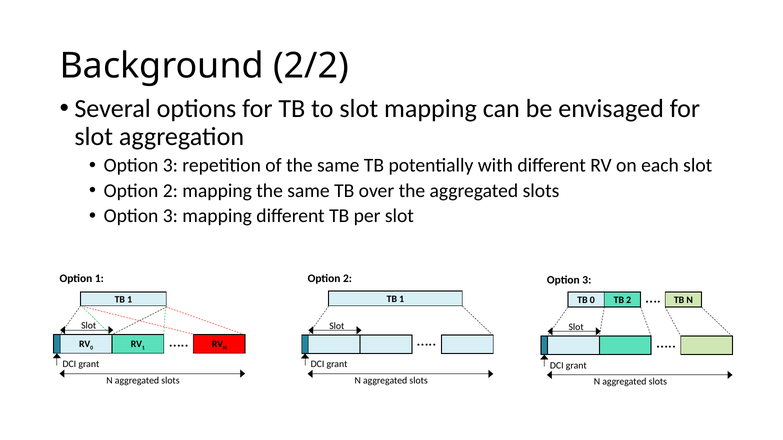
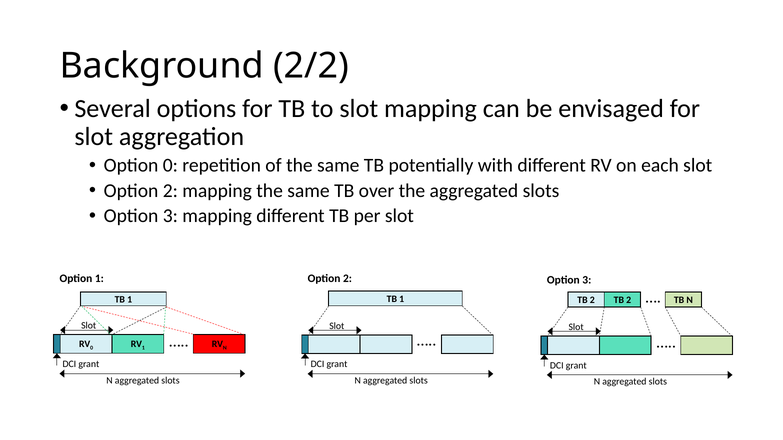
3: 3 -> 0 (170, 166)
0: 0 -> 2 (592, 301)
